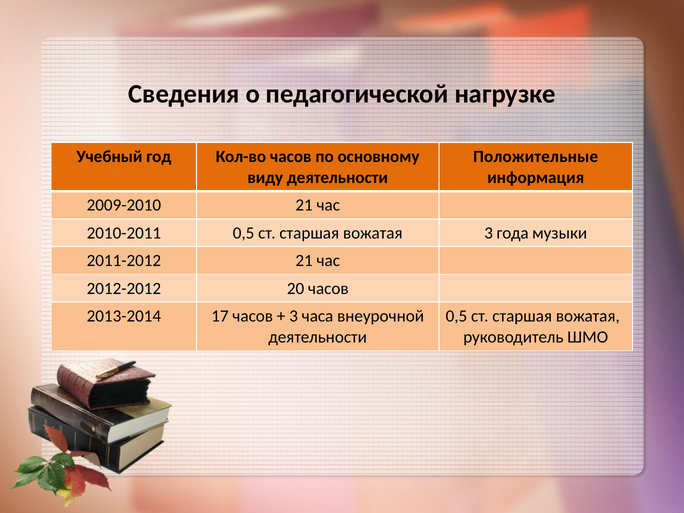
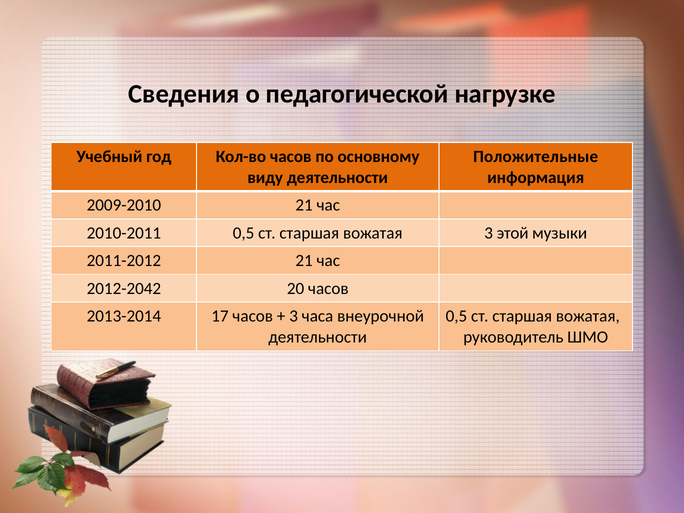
года: года -> этой (513, 233)
2012-2012: 2012-2012 -> 2012-2042 (124, 288)
